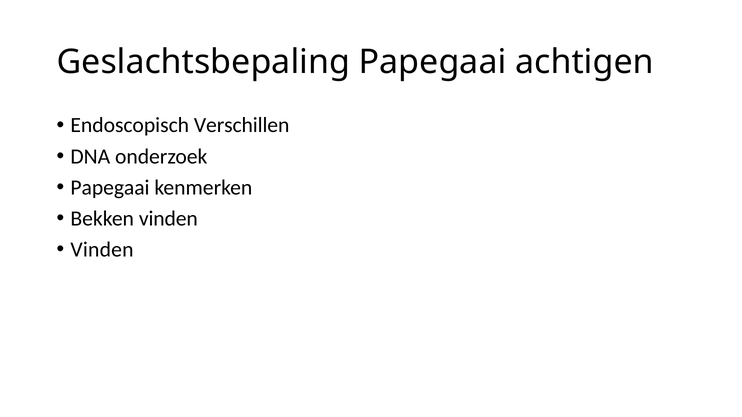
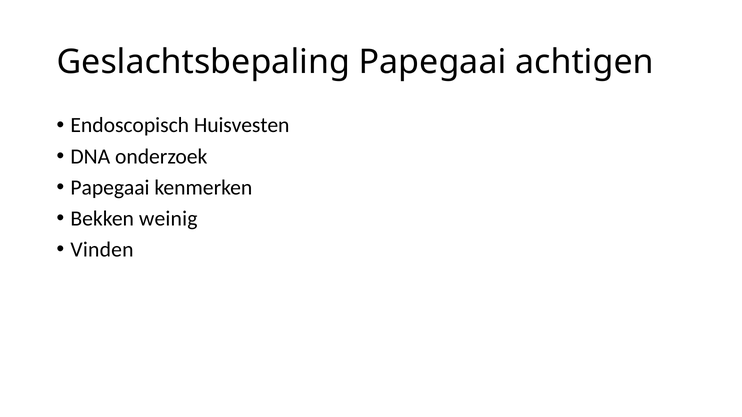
Verschillen: Verschillen -> Huisvesten (242, 125)
Bekken vinden: vinden -> weinig (168, 219)
